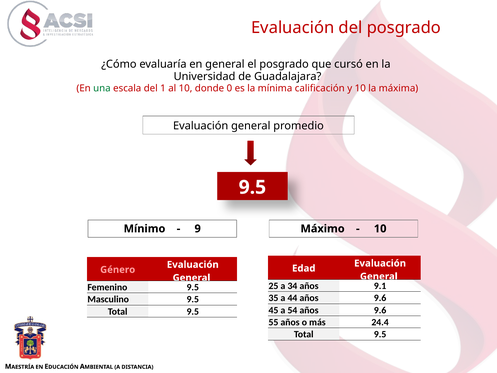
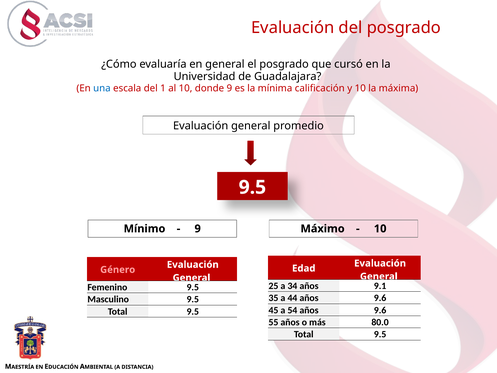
una colour: green -> blue (102, 88)
donde 0: 0 -> 9 (229, 88)
24.4: 24.4 -> 80.0 (380, 322)
